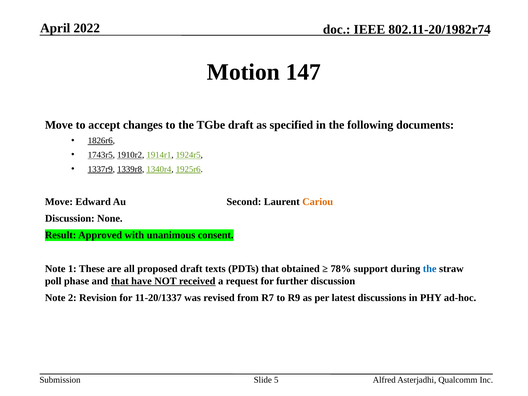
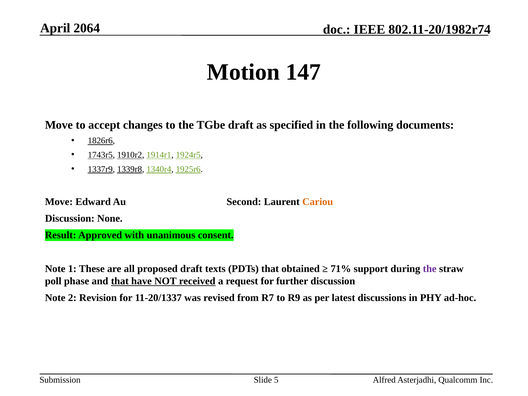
2022: 2022 -> 2064 (87, 28)
78%: 78% -> 71% (341, 269)
the colour: blue -> purple (430, 269)
